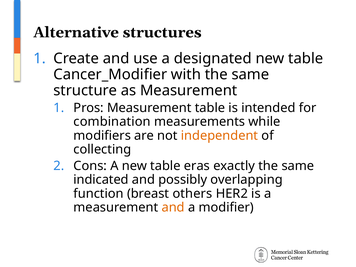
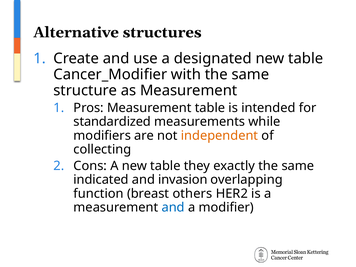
combination: combination -> standardized (112, 122)
eras: eras -> they (197, 166)
possibly: possibly -> invasion (183, 180)
and colour: orange -> blue (173, 207)
